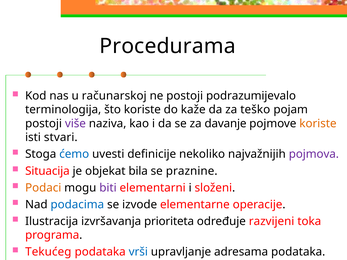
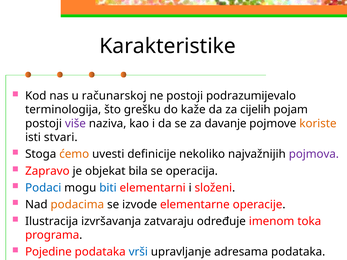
Procedurama: Procedurama -> Karakteristike (168, 46)
što koriste: koriste -> grešku (142, 110)
teško: teško -> cijelih (255, 110)
ćemo colour: blue -> orange (74, 154)
Situacija: Situacija -> Zapravo (47, 171)
praznine: praznine -> operacija (192, 171)
Podaci colour: orange -> blue (43, 188)
biti colour: purple -> blue (108, 188)
podacima colour: blue -> orange (77, 205)
prioriteta: prioriteta -> zatvaraju (169, 221)
razvijeni: razvijeni -> imenom (272, 221)
Tekućeg: Tekućeg -> Pojedine (48, 252)
